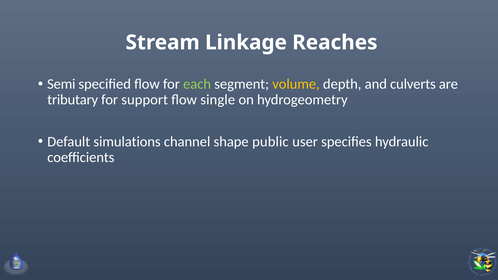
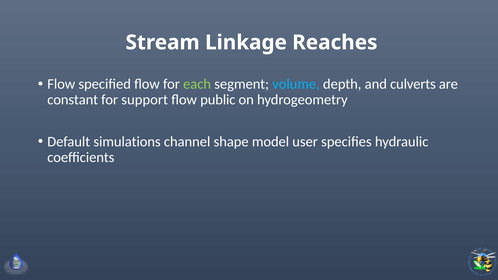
Semi: Semi -> Flow (61, 84)
volume colour: yellow -> light blue (296, 84)
tributary: tributary -> constant (73, 100)
single: single -> public (218, 100)
public: public -> model (271, 142)
